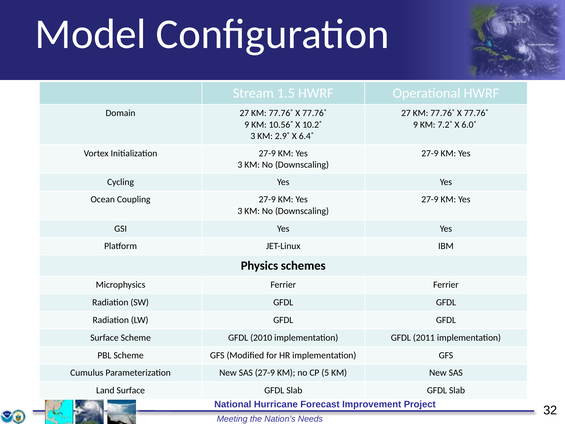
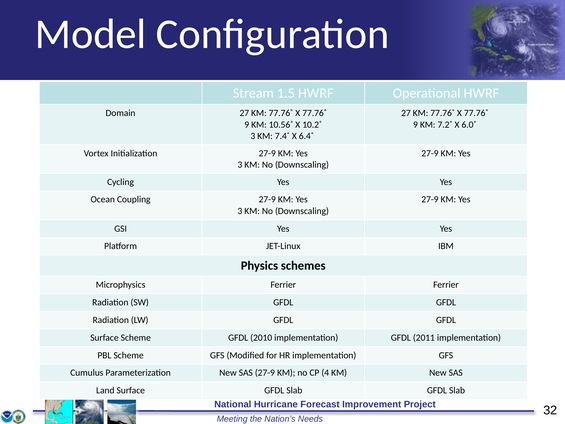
2.9˚: 2.9˚ -> 7.4˚ (282, 136)
5: 5 -> 4 (325, 373)
